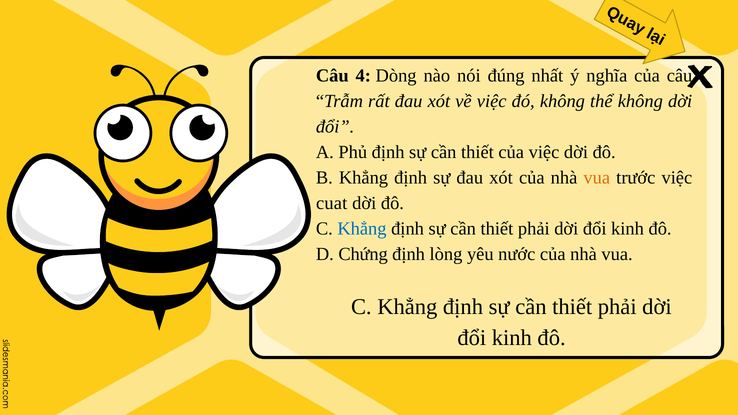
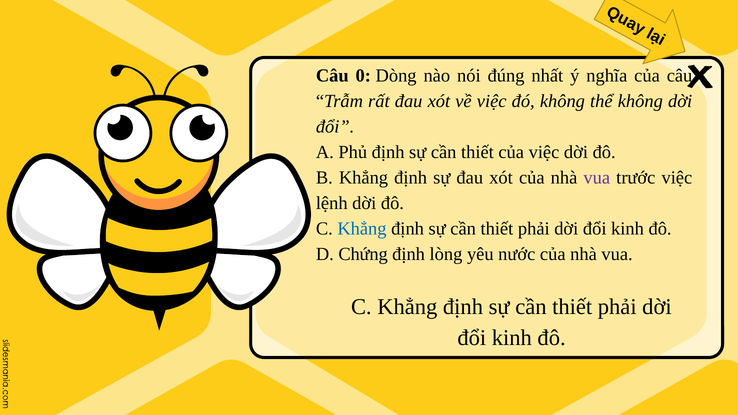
4: 4 -> 0 (363, 76)
vua colour: orange -> purple (597, 178)
cuat: cuat -> lệnh (332, 203)
